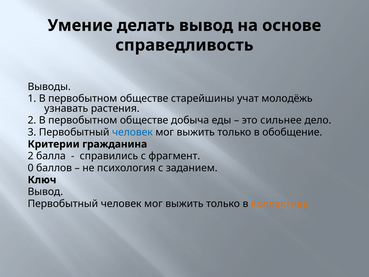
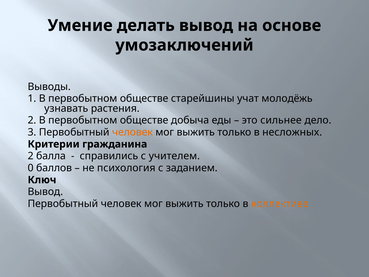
справедливость: справедливость -> умозаключений (184, 45)
человек colour: blue -> orange (132, 132)
обобщение: обобщение -> несложных (292, 132)
фрагмент: фрагмент -> учителем (174, 156)
